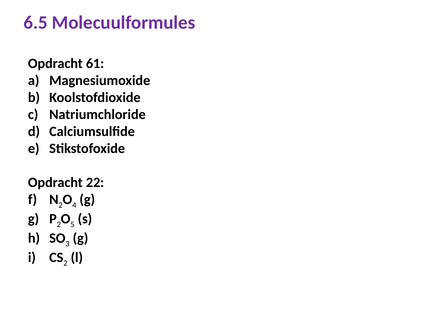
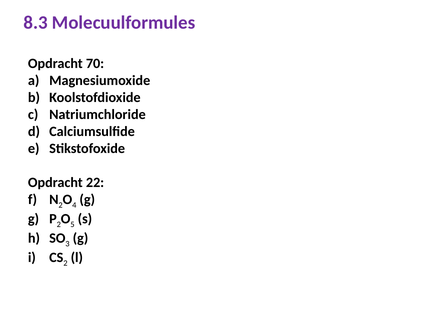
6.5: 6.5 -> 8.3 (36, 23)
61: 61 -> 70 (95, 63)
